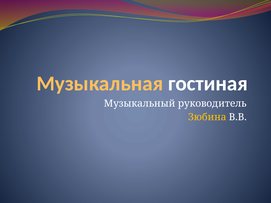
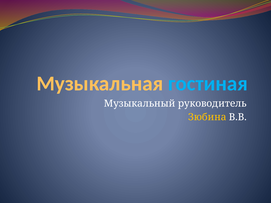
гостиная colour: white -> light blue (208, 84)
